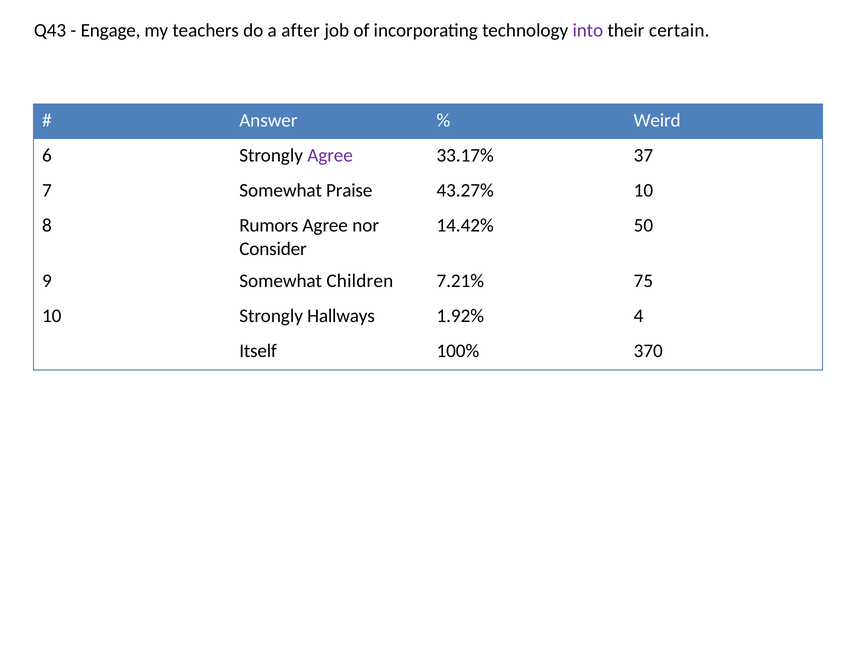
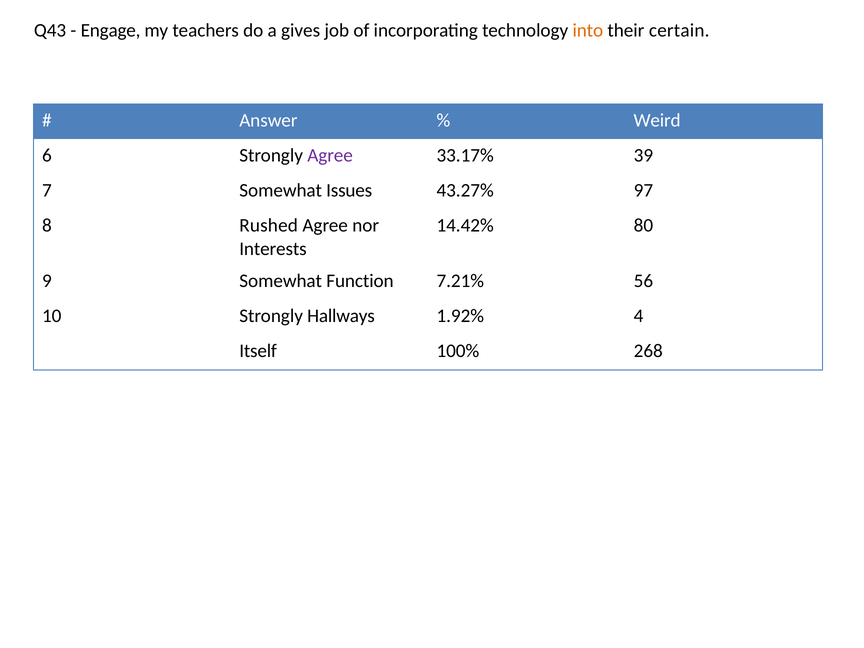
after: after -> gives (301, 30)
into colour: purple -> orange (588, 30)
37: 37 -> 39 (643, 155)
Praise: Praise -> Issues (349, 190)
43.27% 10: 10 -> 97 (643, 190)
Rumors: Rumors -> Rushed (269, 225)
50: 50 -> 80 (643, 225)
Consider: Consider -> Interests (273, 249)
Children: Children -> Function (360, 281)
75: 75 -> 56 (643, 281)
370: 370 -> 268 (648, 351)
